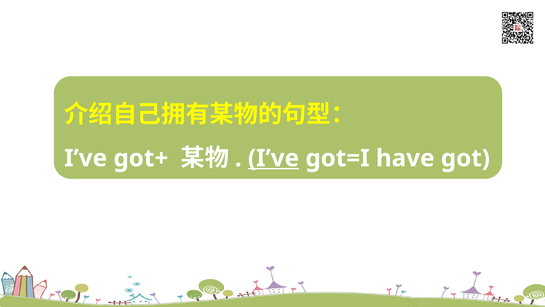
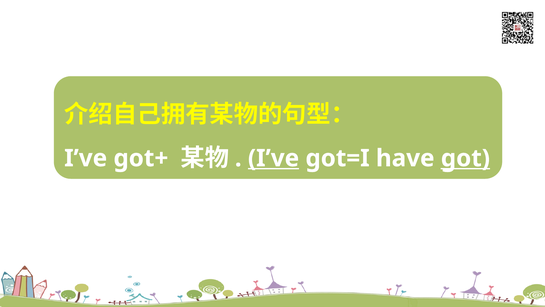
got underline: none -> present (465, 158)
